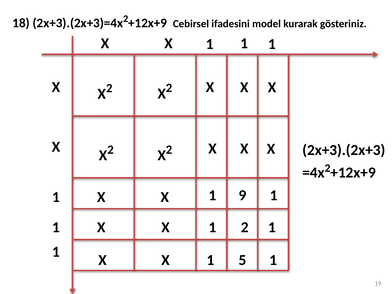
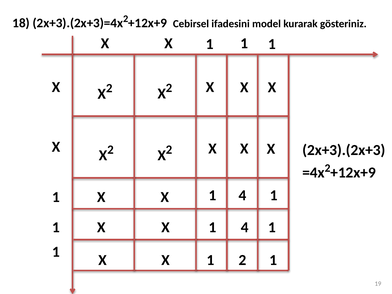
9: 9 -> 4 (243, 195)
2: 2 -> 4 (245, 227)
1 5: 5 -> 2 (243, 260)
